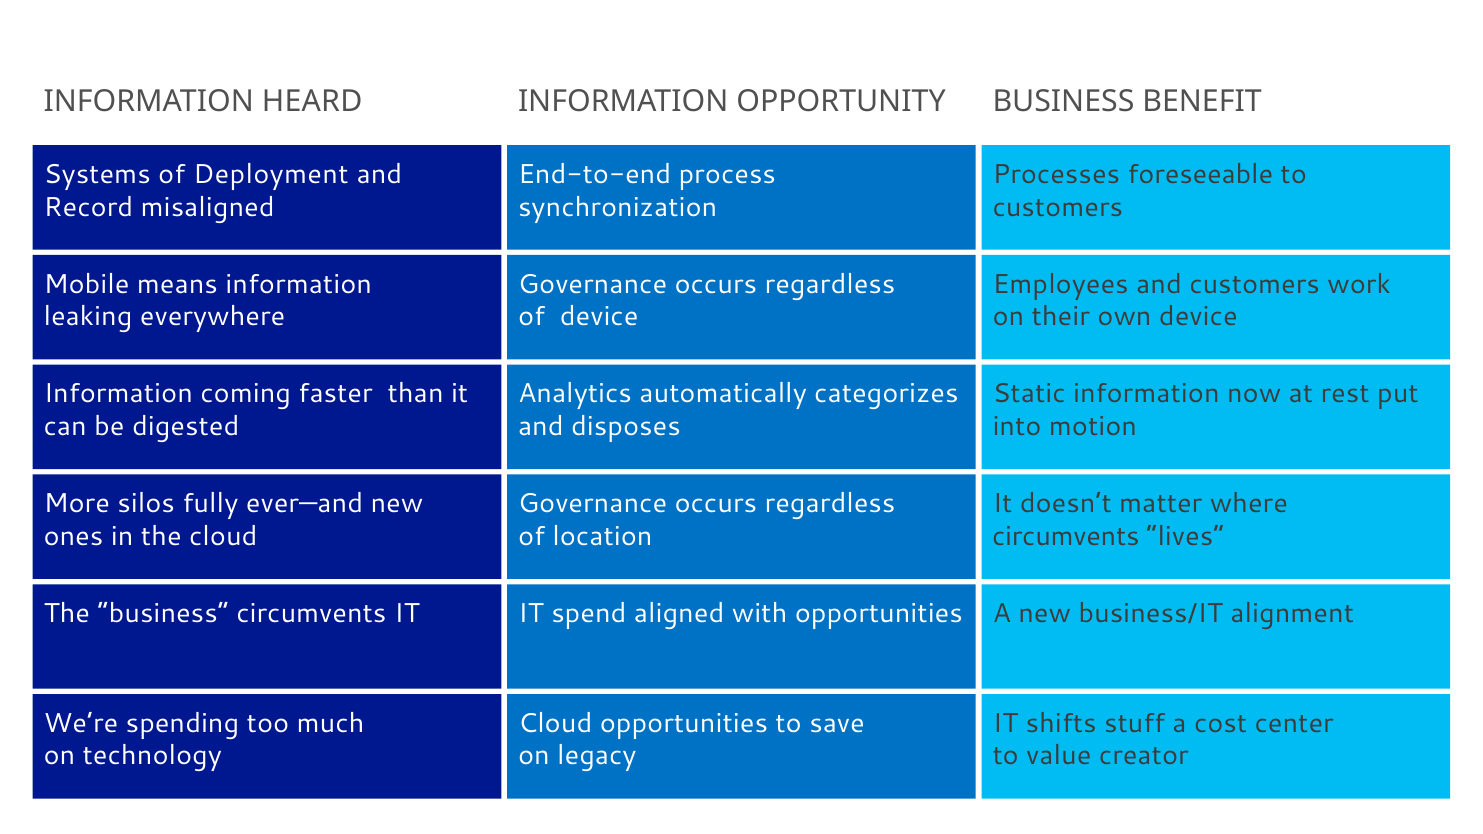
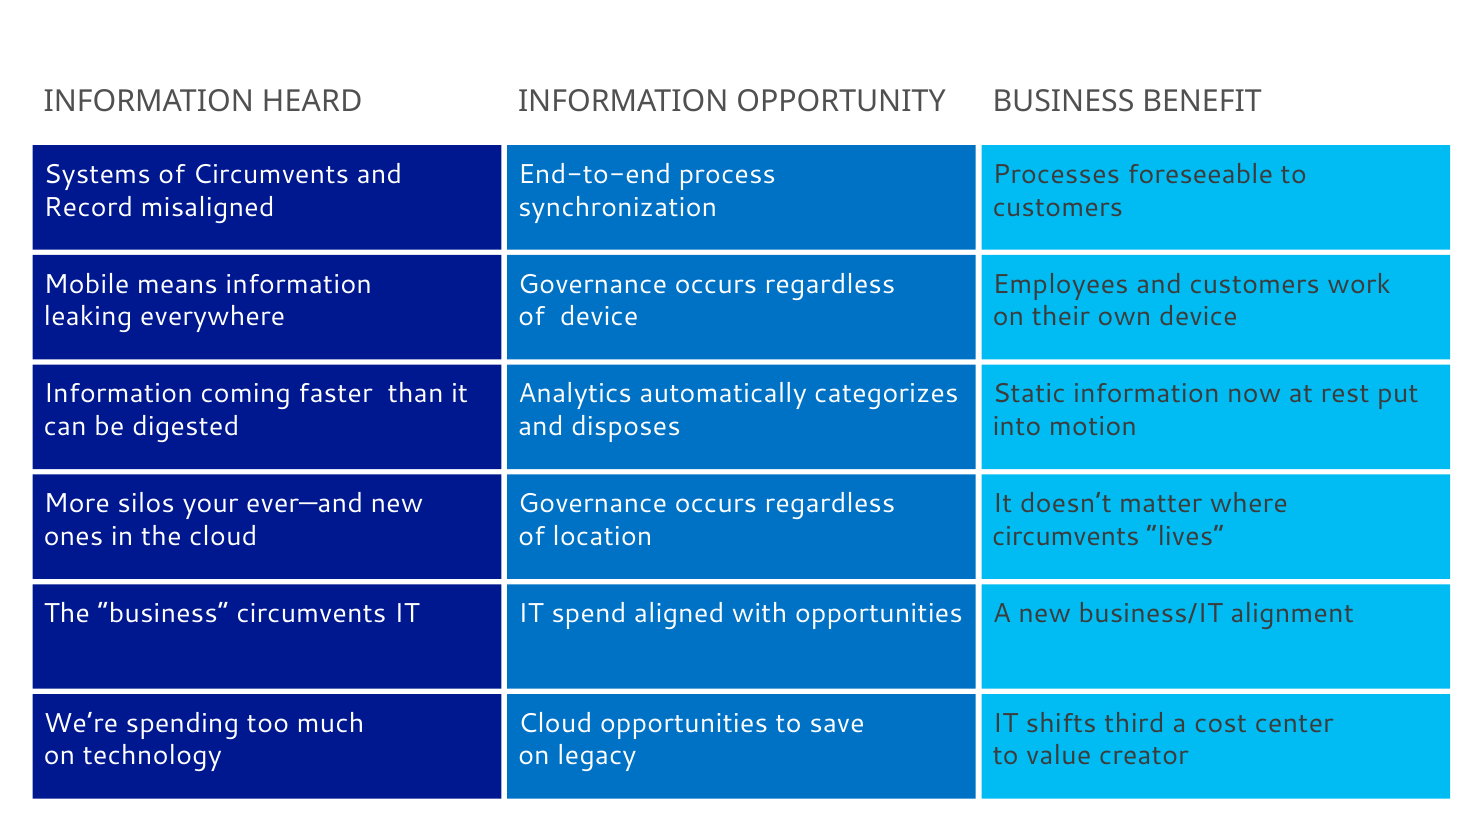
of Deployment: Deployment -> Circumvents (271, 174)
fully: fully -> your (211, 504)
stuff: stuff -> third (1134, 723)
